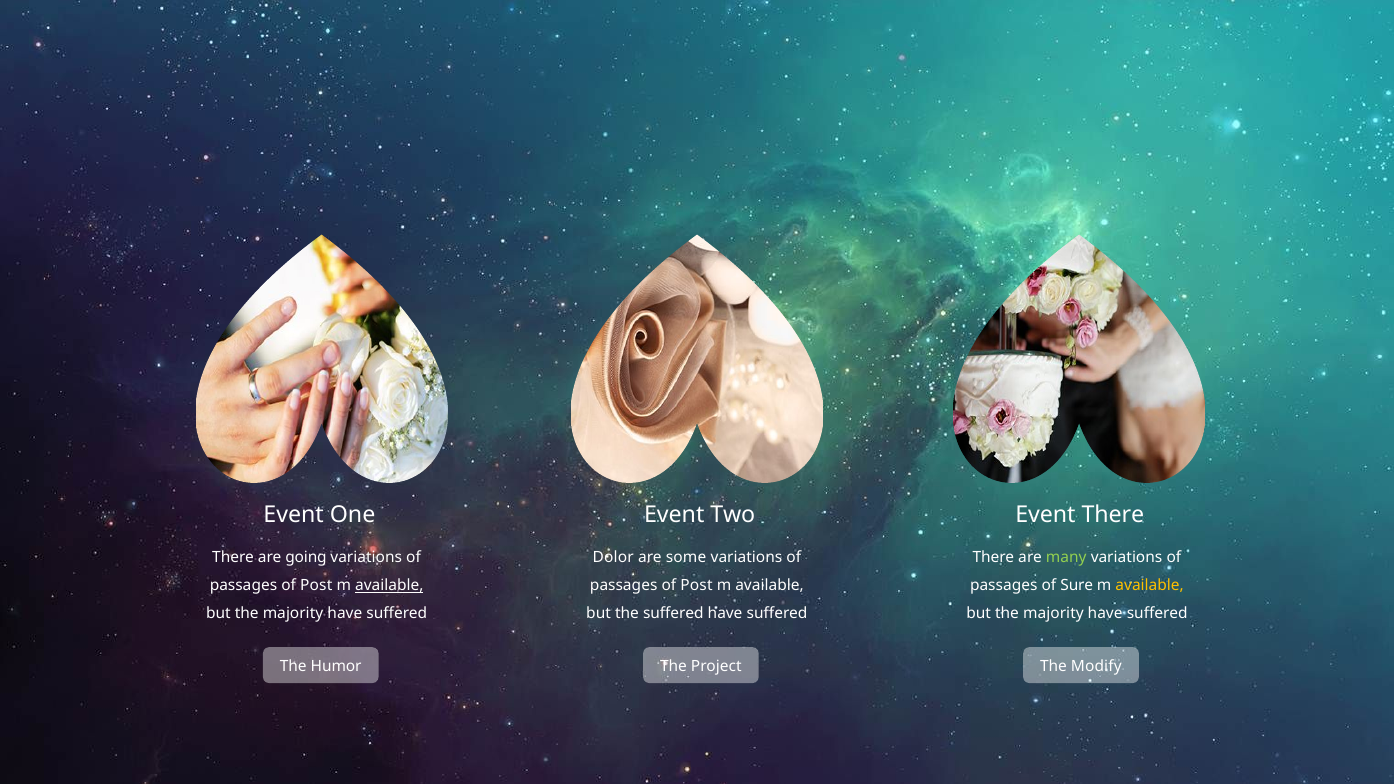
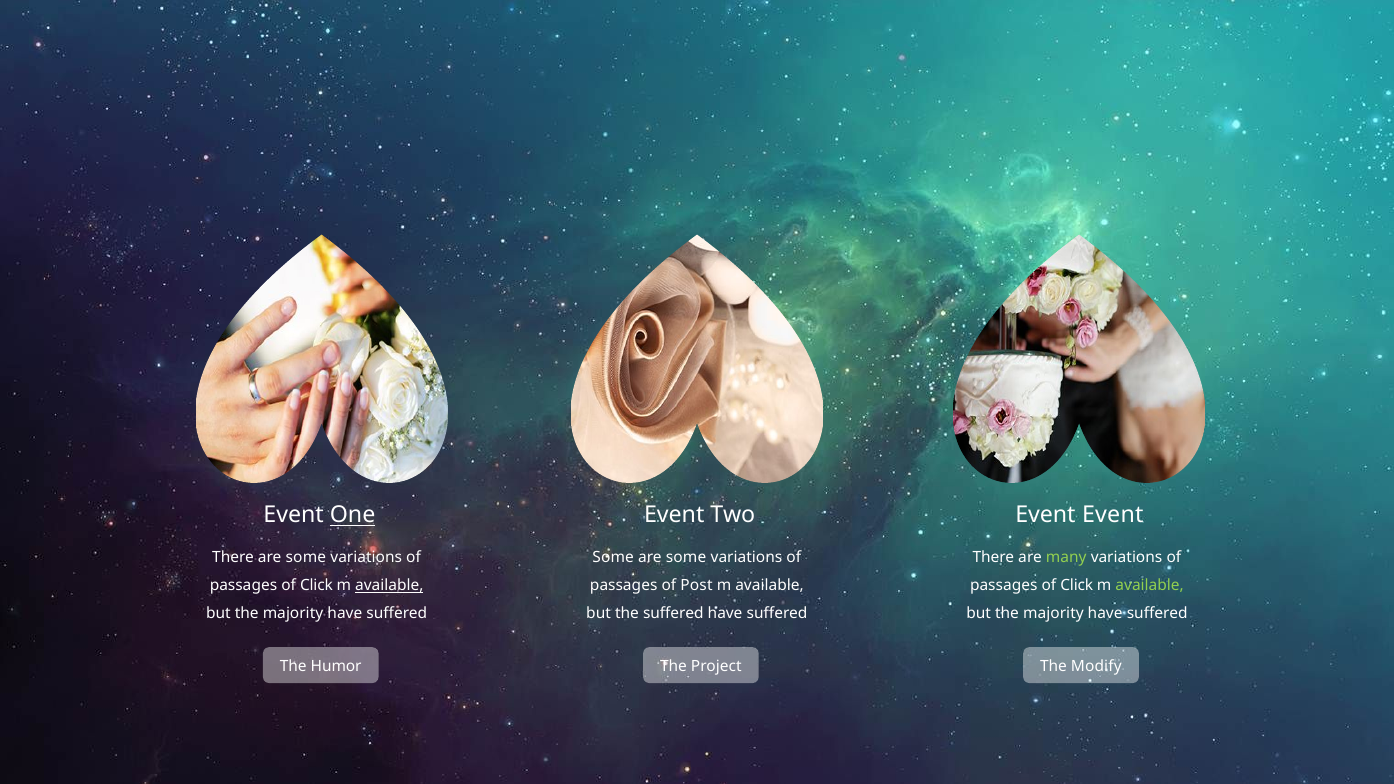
One underline: none -> present (353, 515)
Event There: There -> Event (1113, 515)
There are going: going -> some (306, 558)
Dolor: Dolor -> Some (613, 558)
Post: Post -> Click (316, 586)
Sure: Sure -> Click (1077, 586)
available colour: yellow -> light green (1150, 586)
